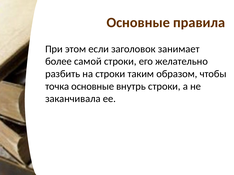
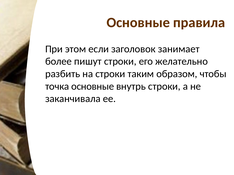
самой: самой -> пишут (88, 62)
